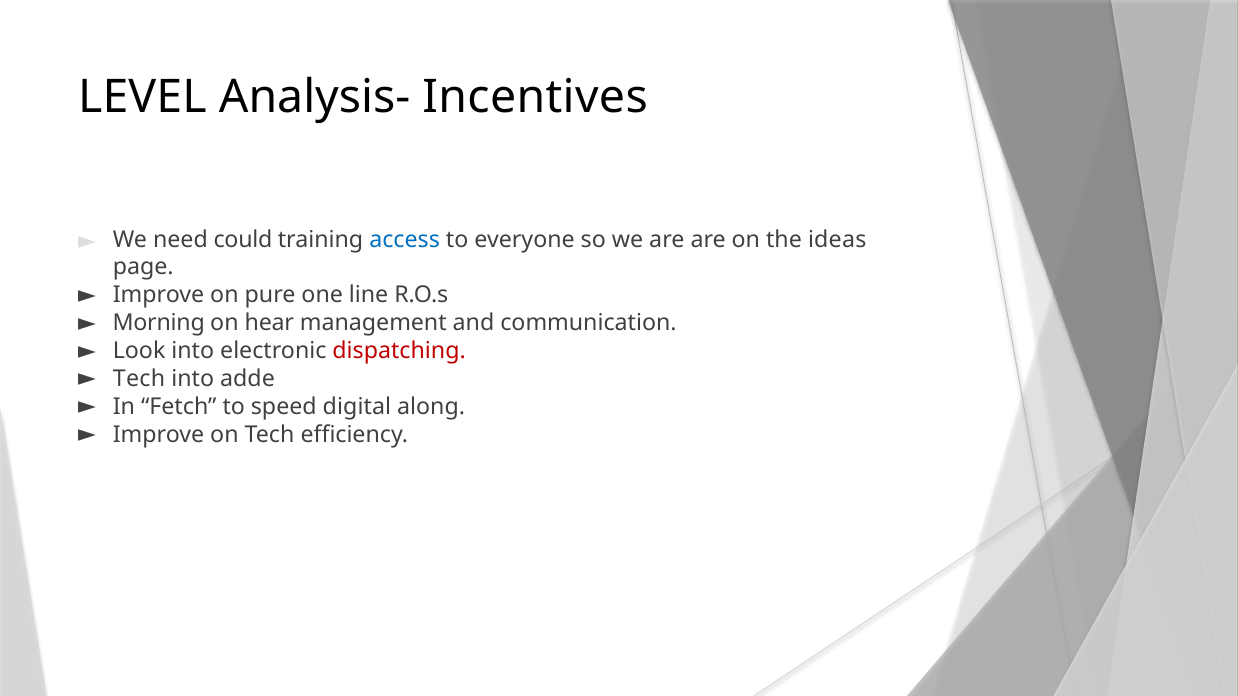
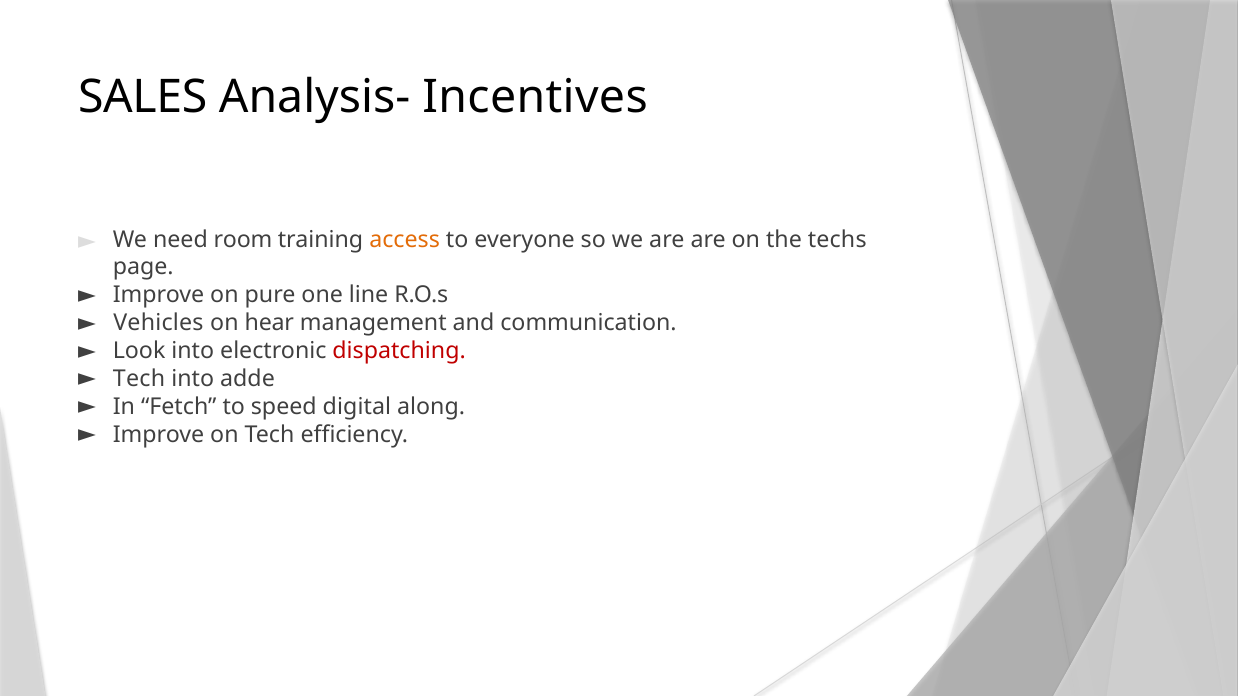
LEVEL: LEVEL -> SALES (143, 98)
could: could -> room (243, 240)
access colour: blue -> orange (405, 240)
ideas: ideas -> techs (837, 240)
Morning: Morning -> Vehicles (158, 323)
